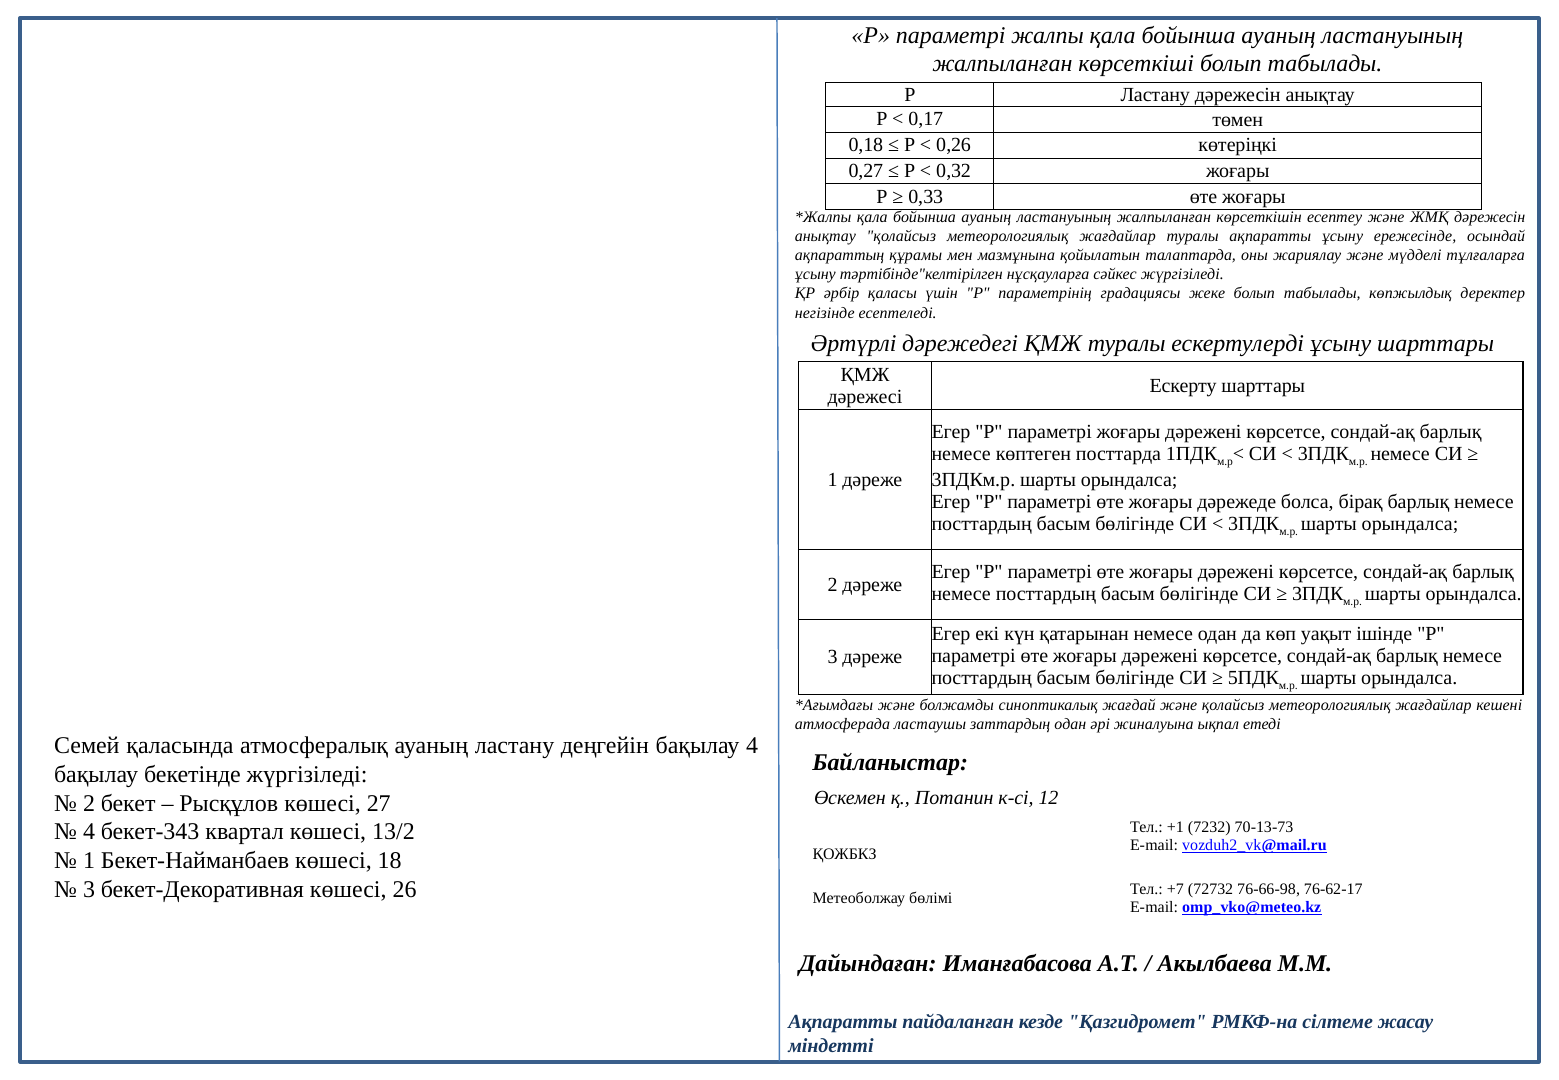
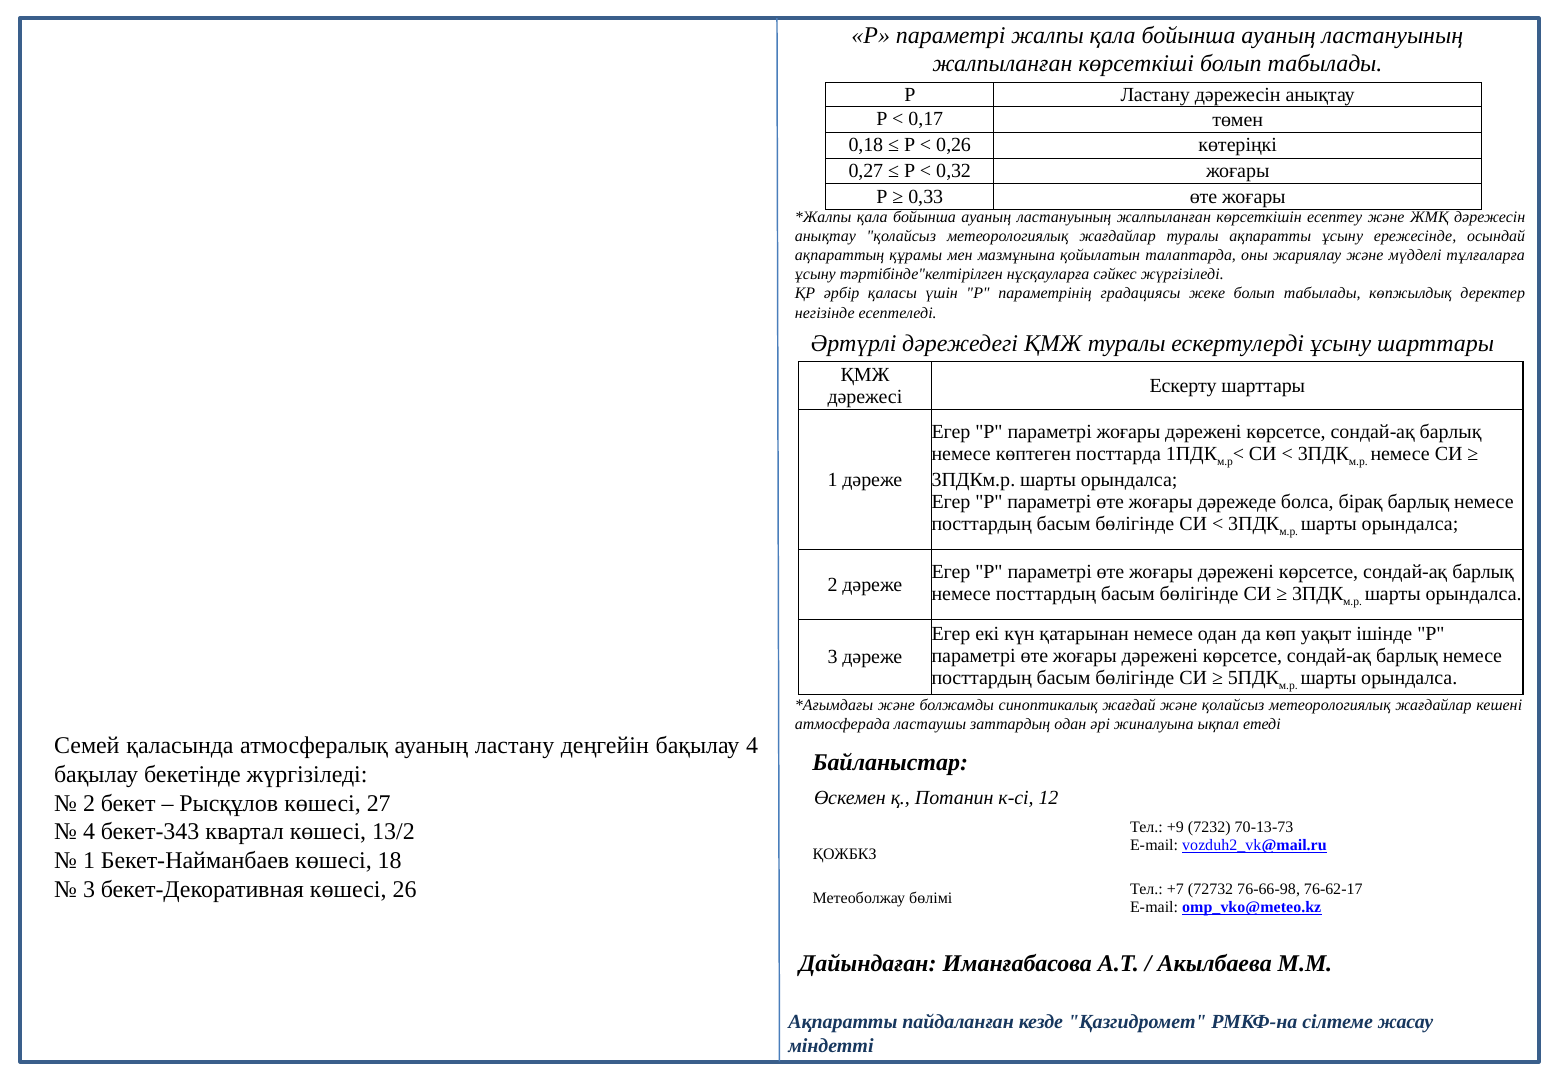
+1: +1 -> +9 (1175, 827)
